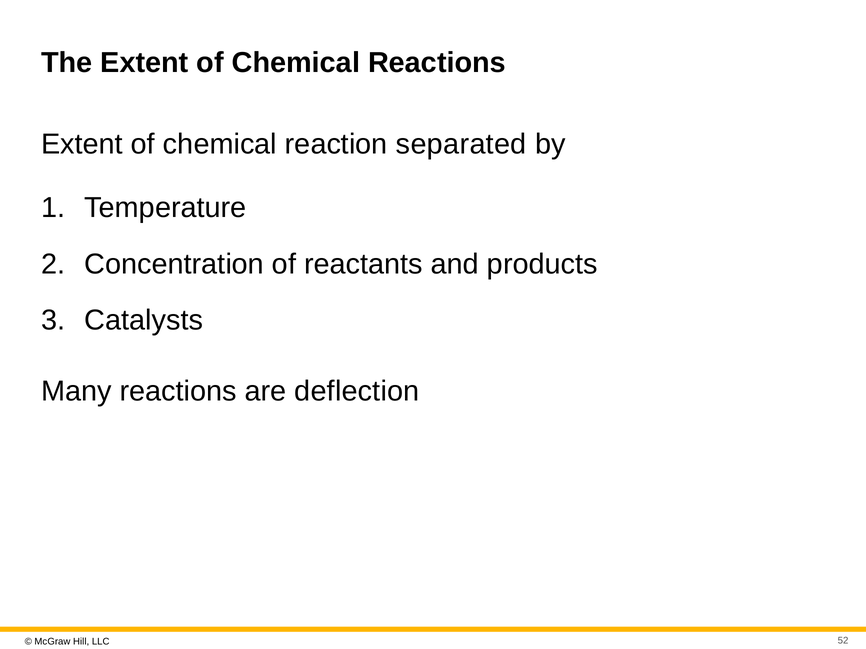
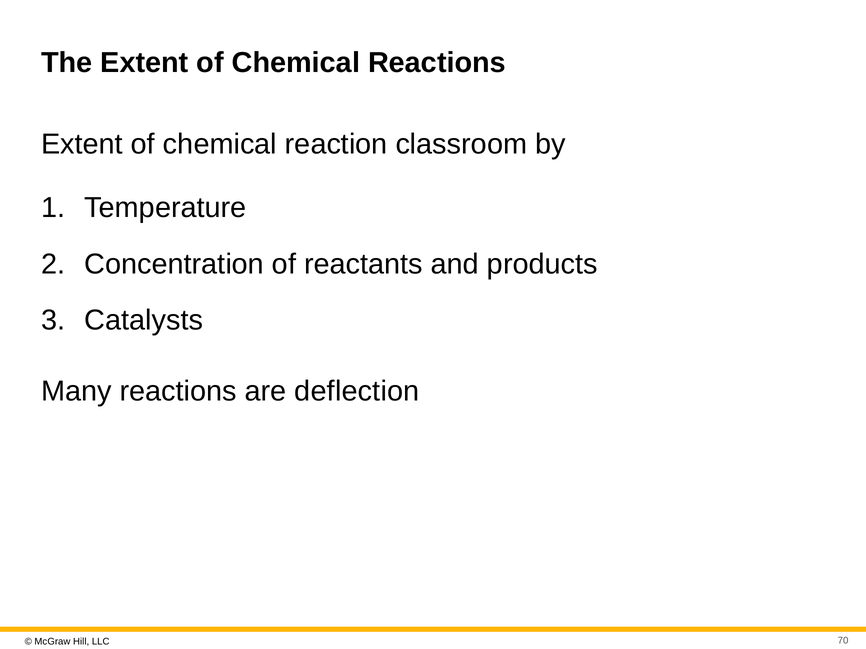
separated: separated -> classroom (461, 145)
52: 52 -> 70 (843, 641)
